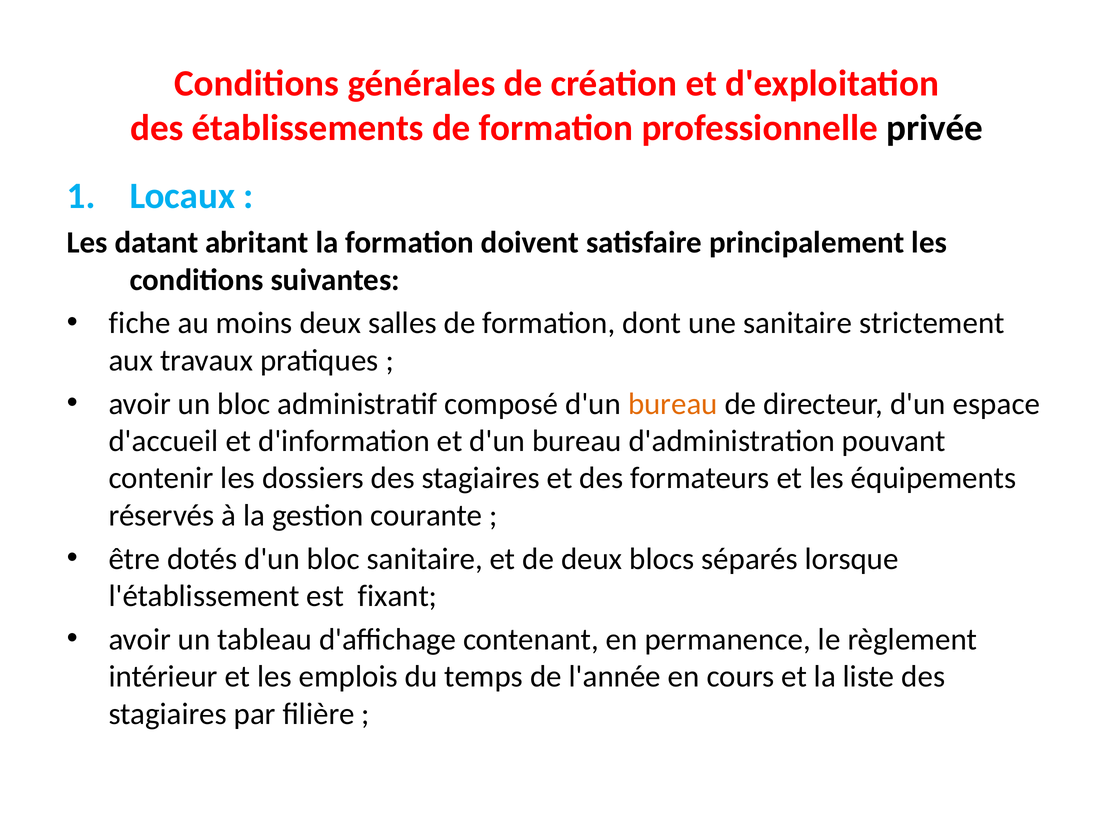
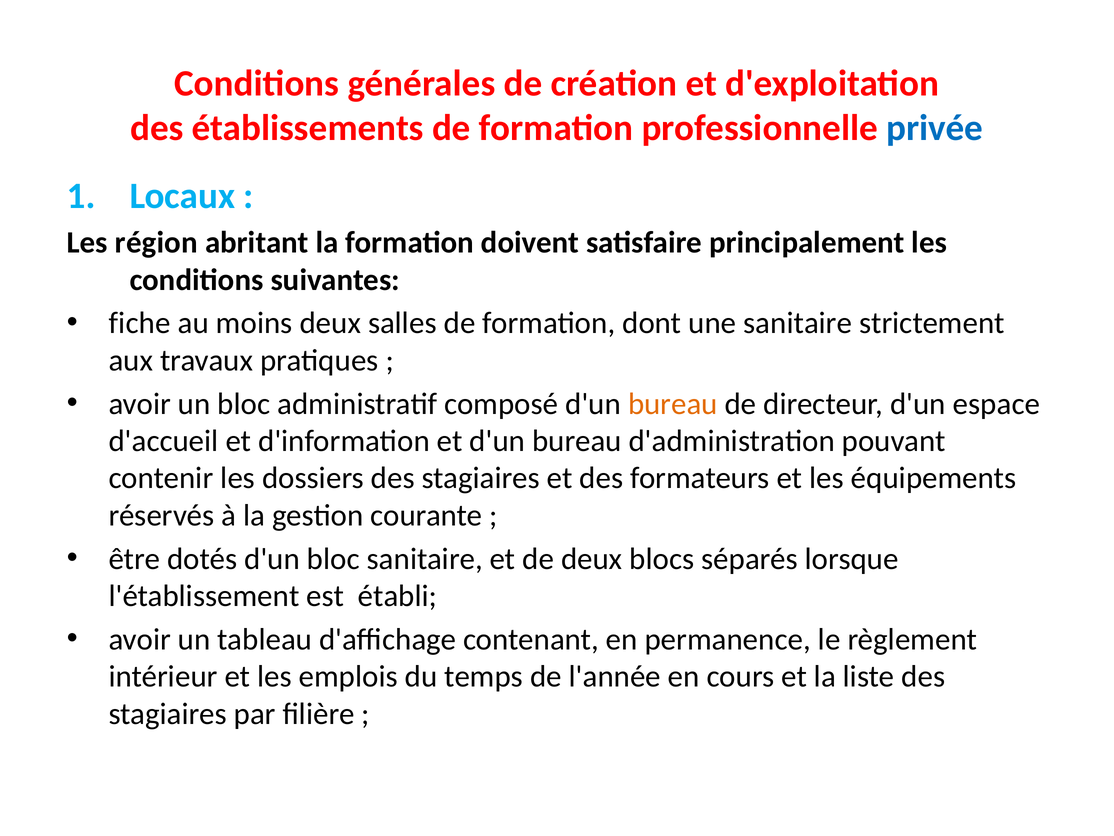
privée colour: black -> blue (935, 128)
datant: datant -> région (156, 242)
fixant: fixant -> établi (397, 596)
